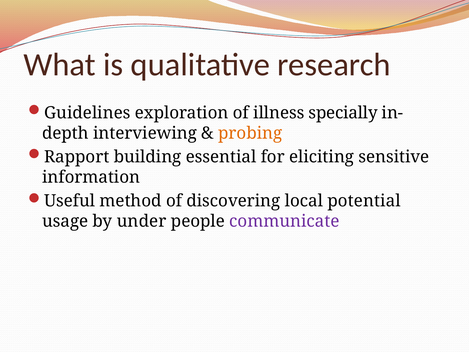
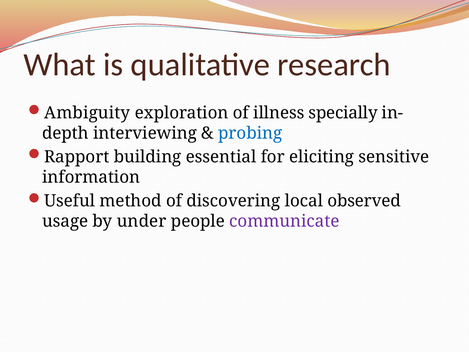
Guidelines: Guidelines -> Ambiguity (87, 113)
probing colour: orange -> blue (250, 133)
potential: potential -> observed (364, 201)
